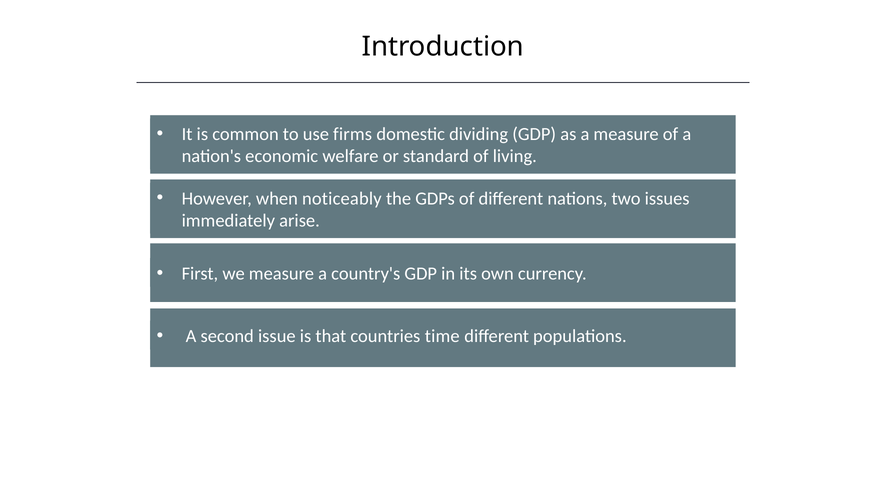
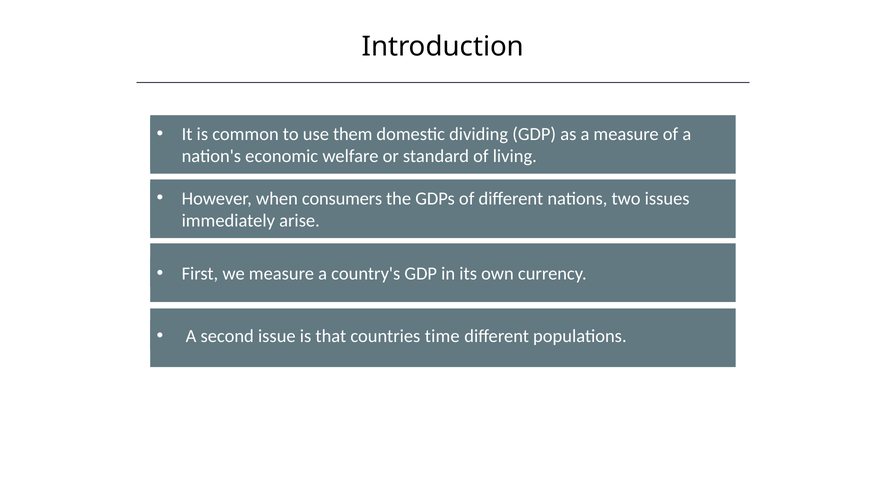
firms: firms -> them (353, 134)
noticeably: noticeably -> consumers (342, 199)
